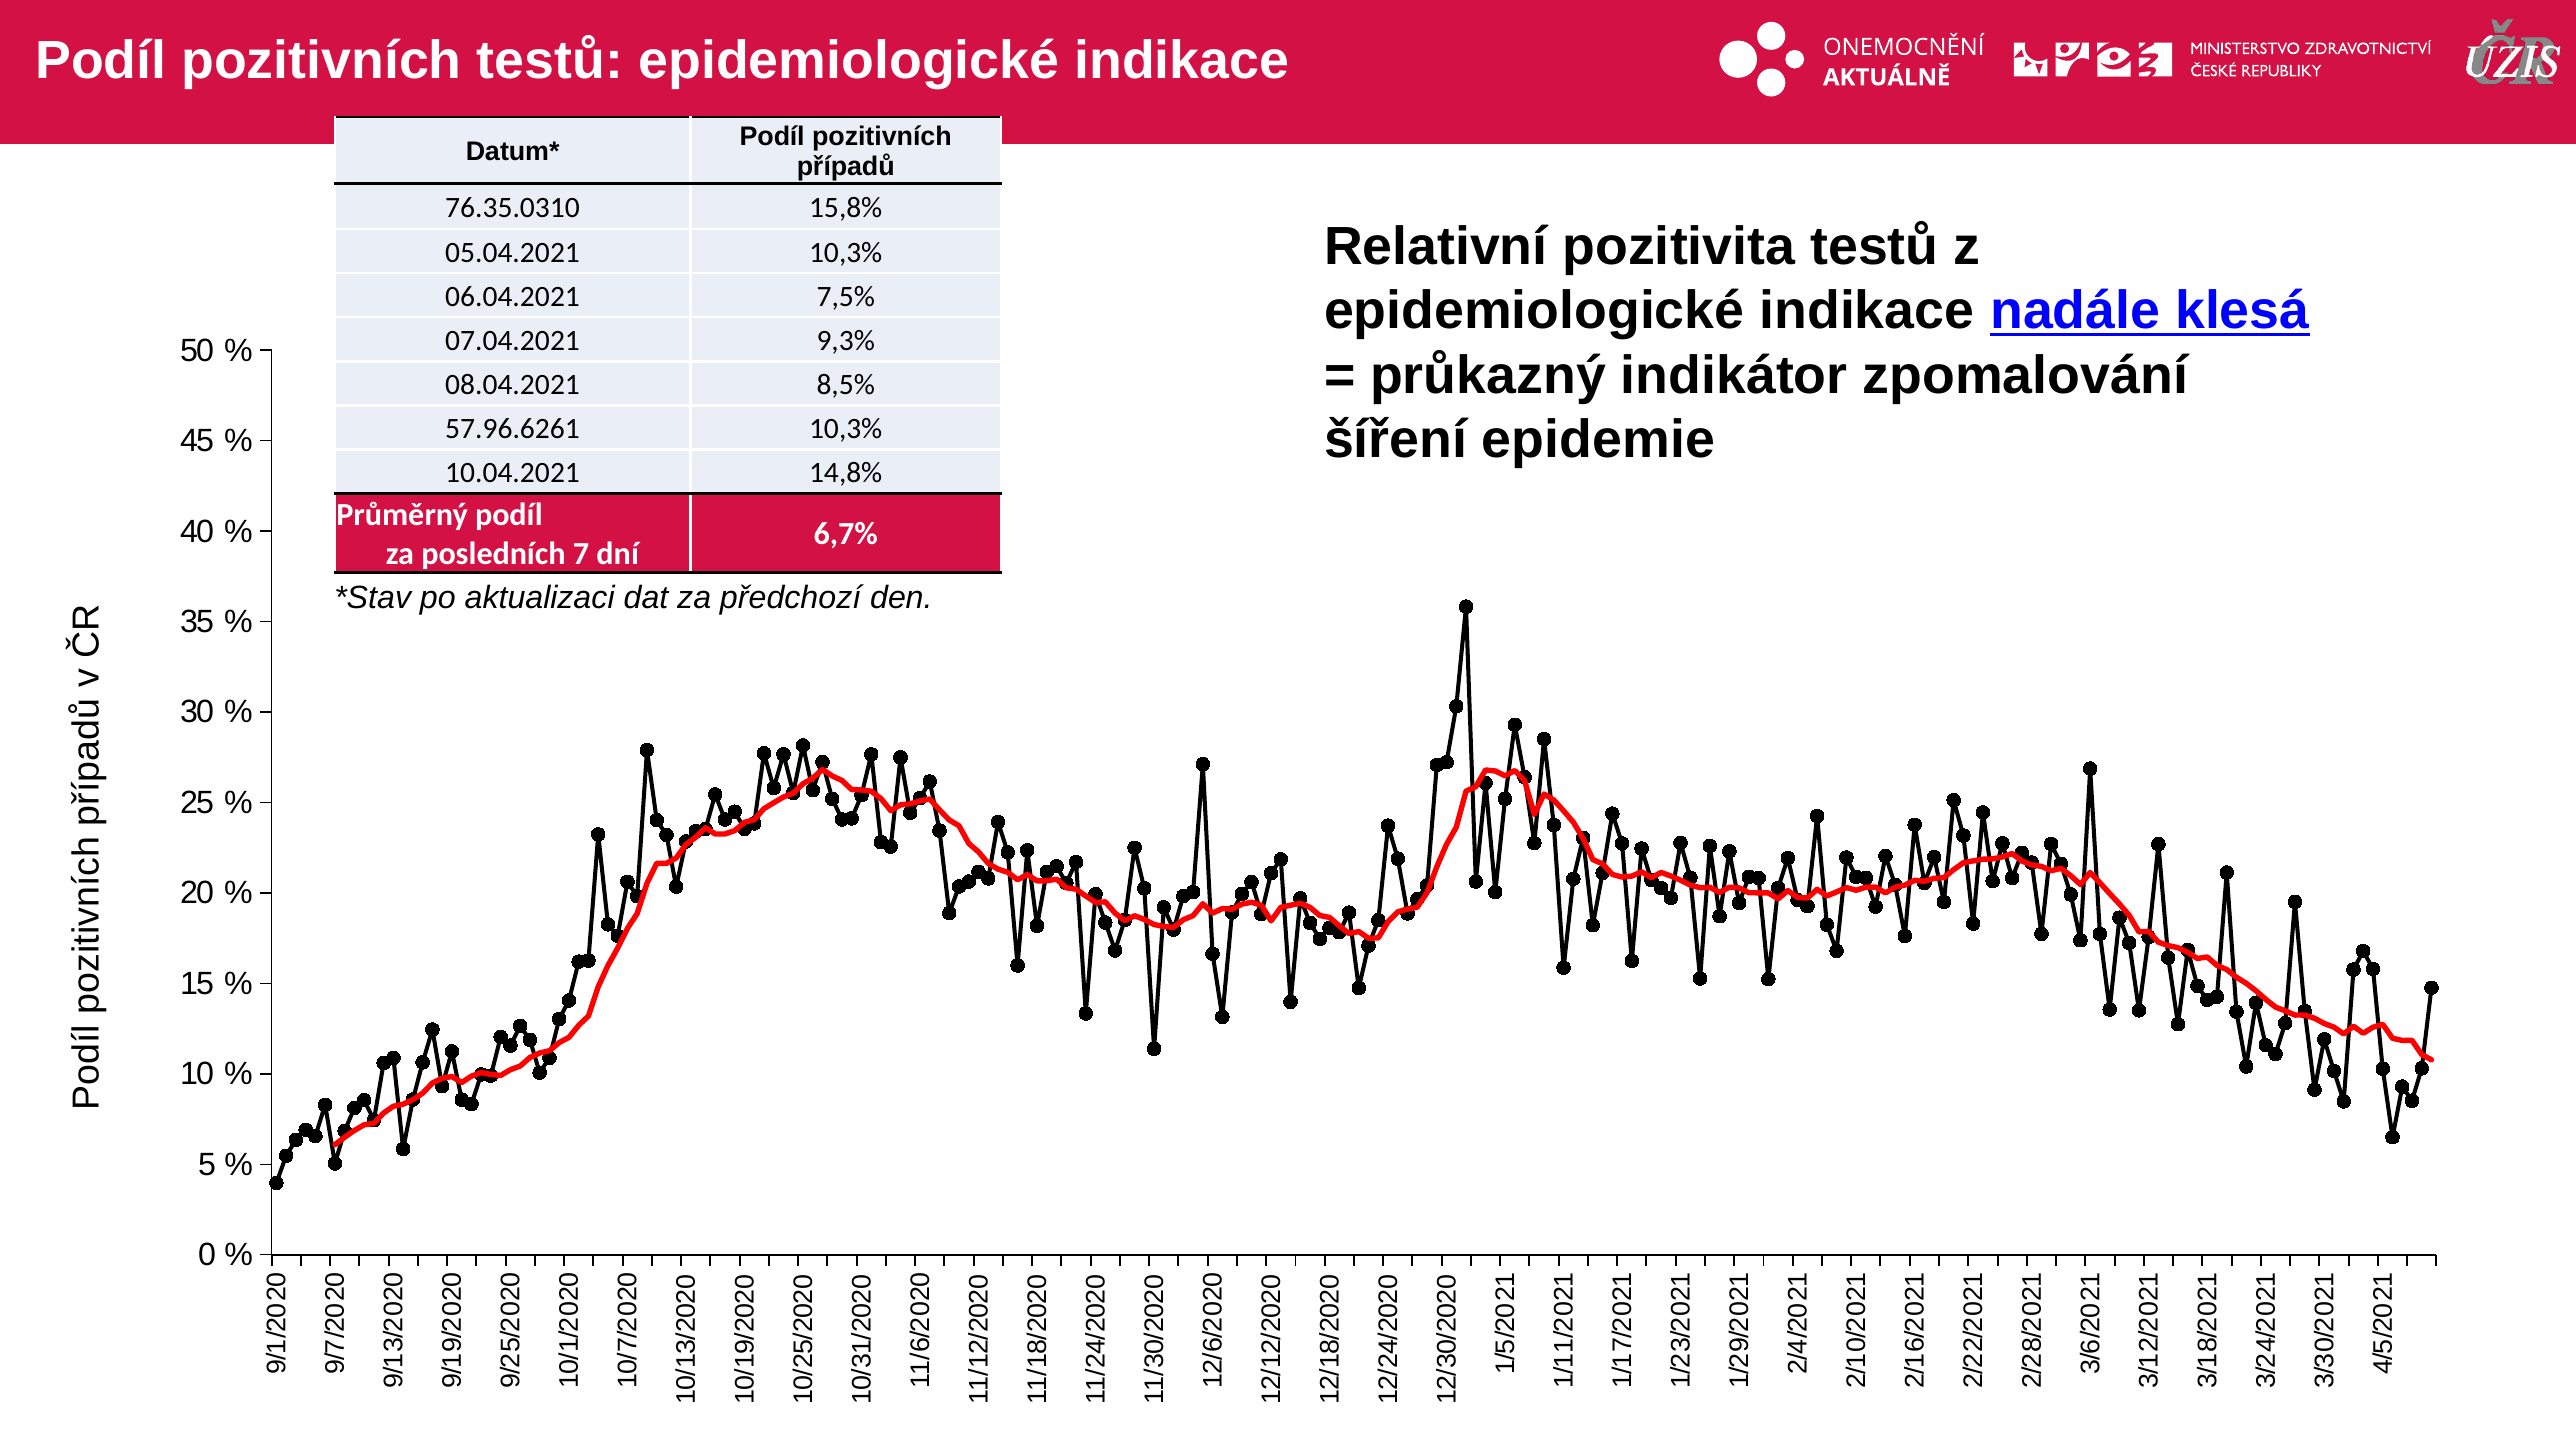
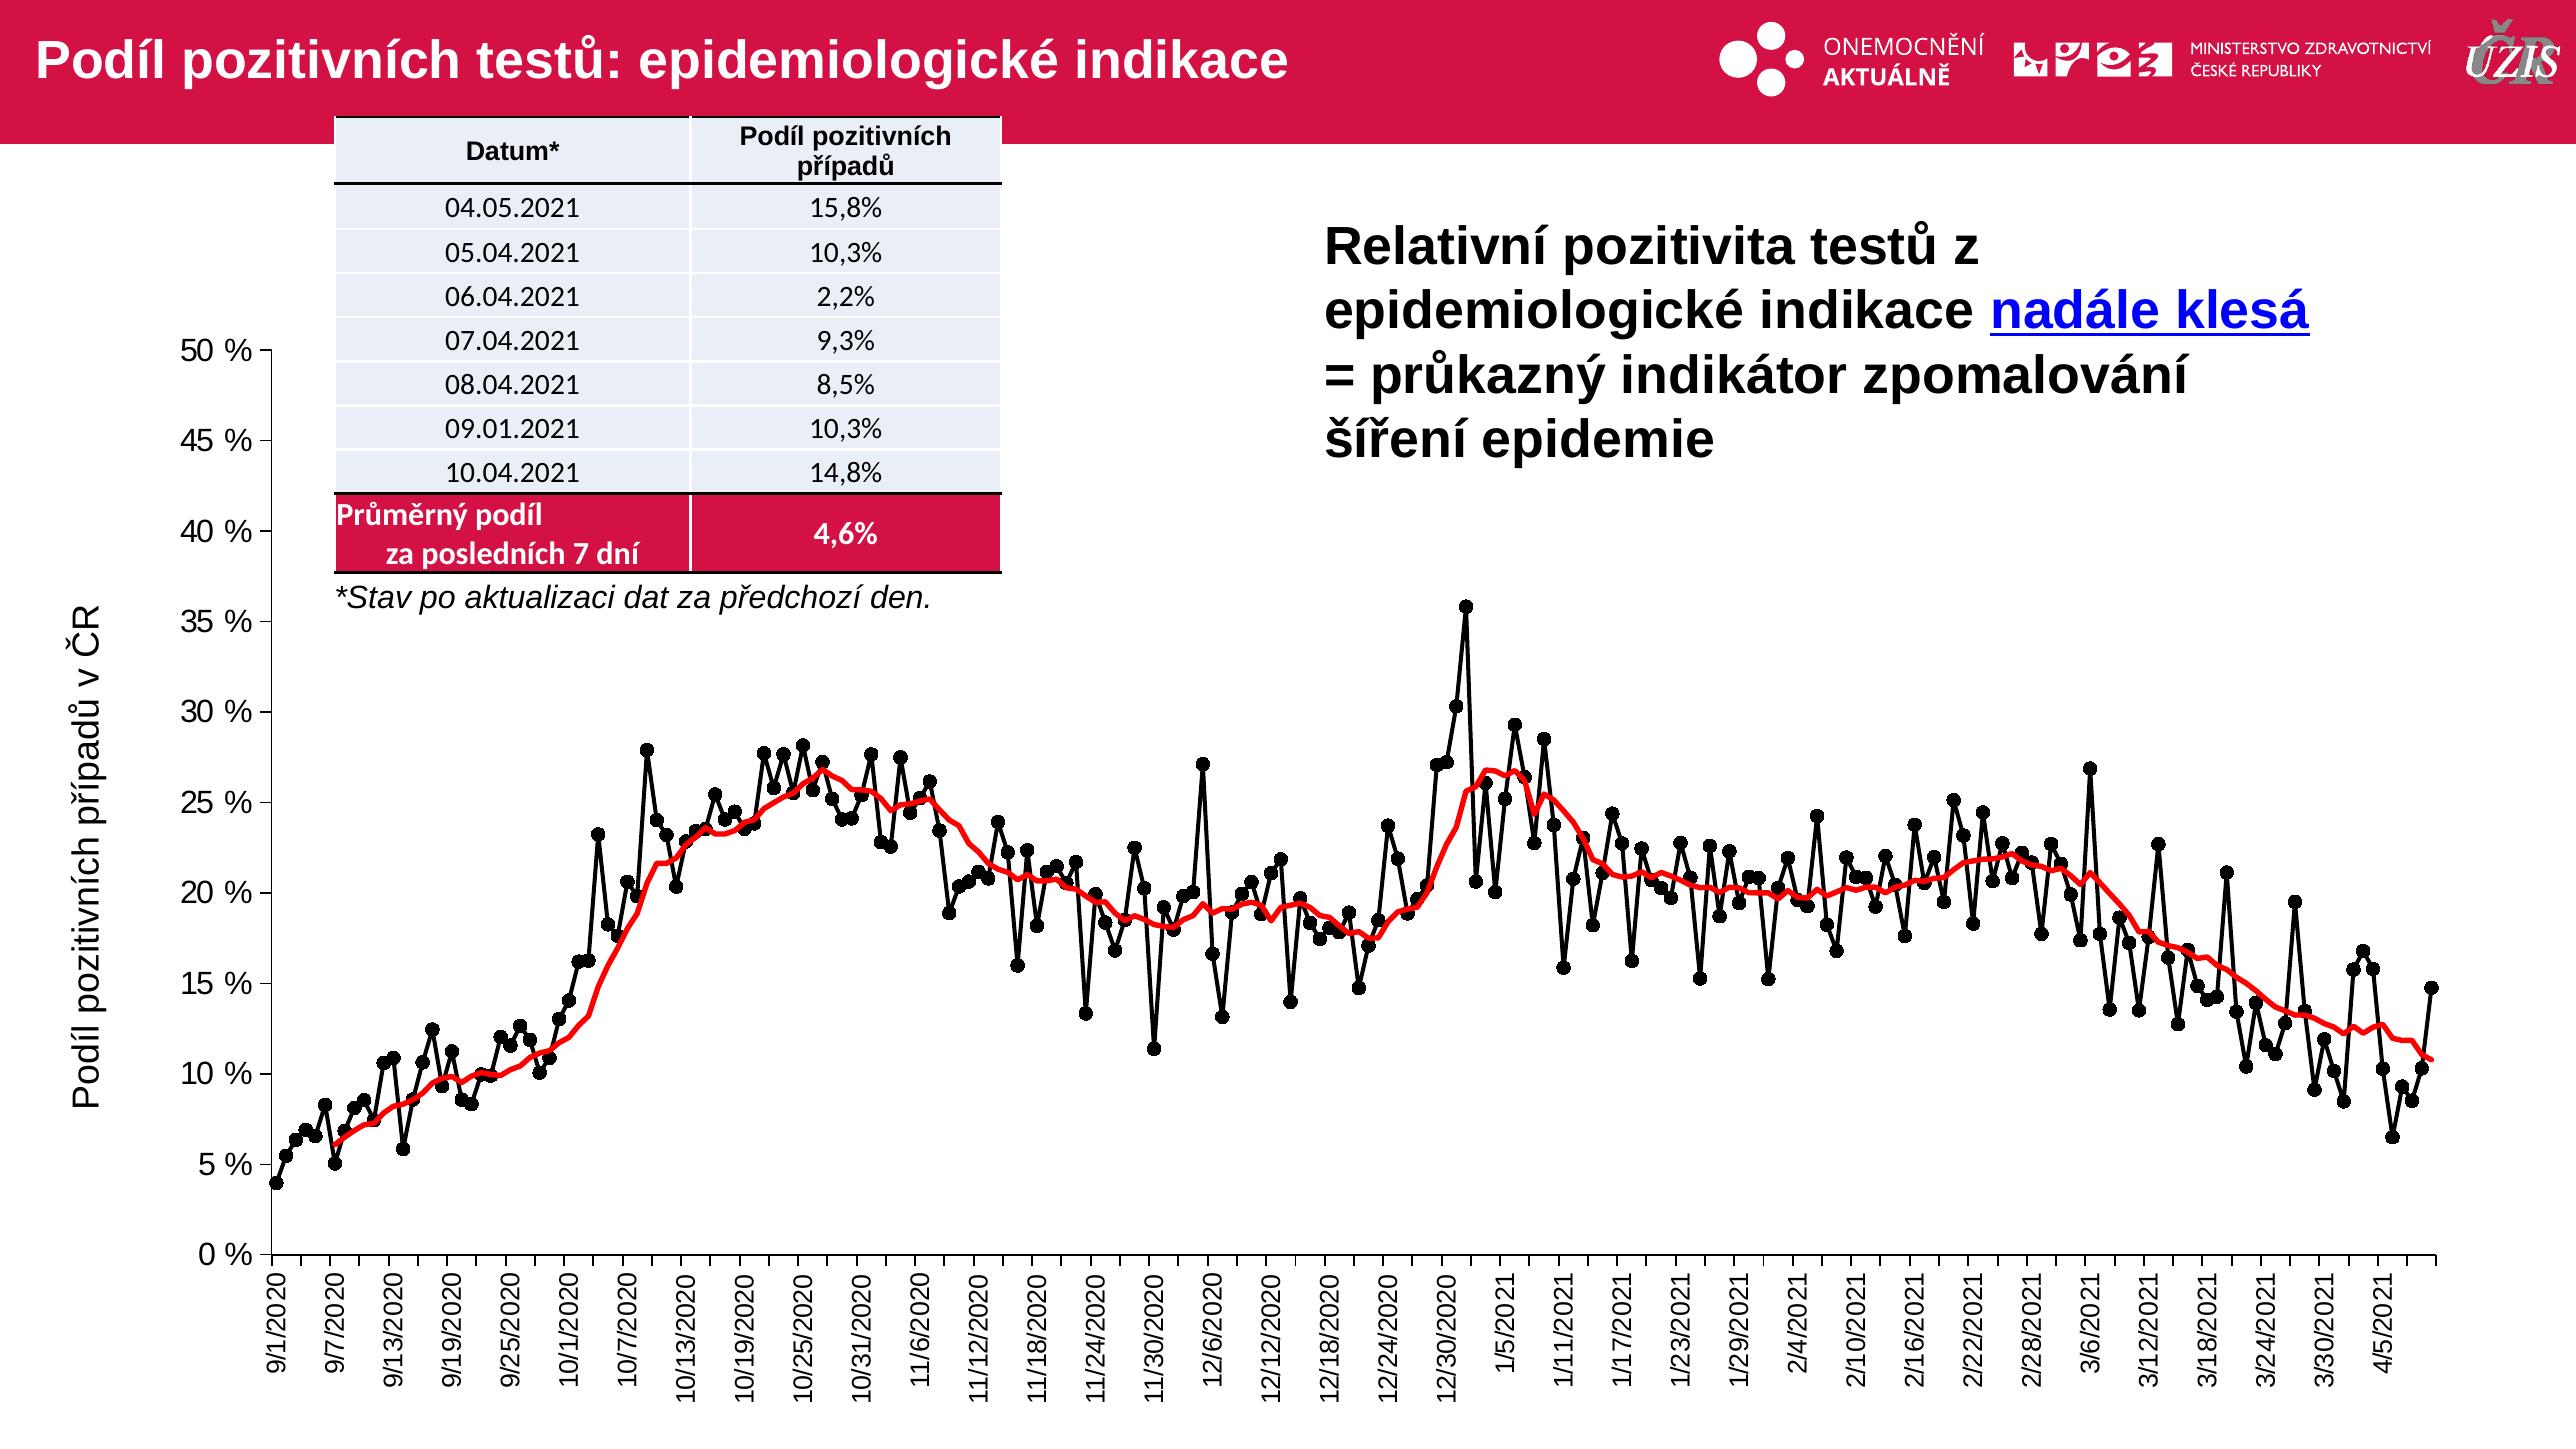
76.35.0310: 76.35.0310 -> 04.05.2021 (513, 208)
7,5%: 7,5% -> 2,2% (846, 296)
57.96.6261: 57.96.6261 -> 09.01.2021 (513, 429)
6,7%: 6,7% -> 4,6% (846, 534)
